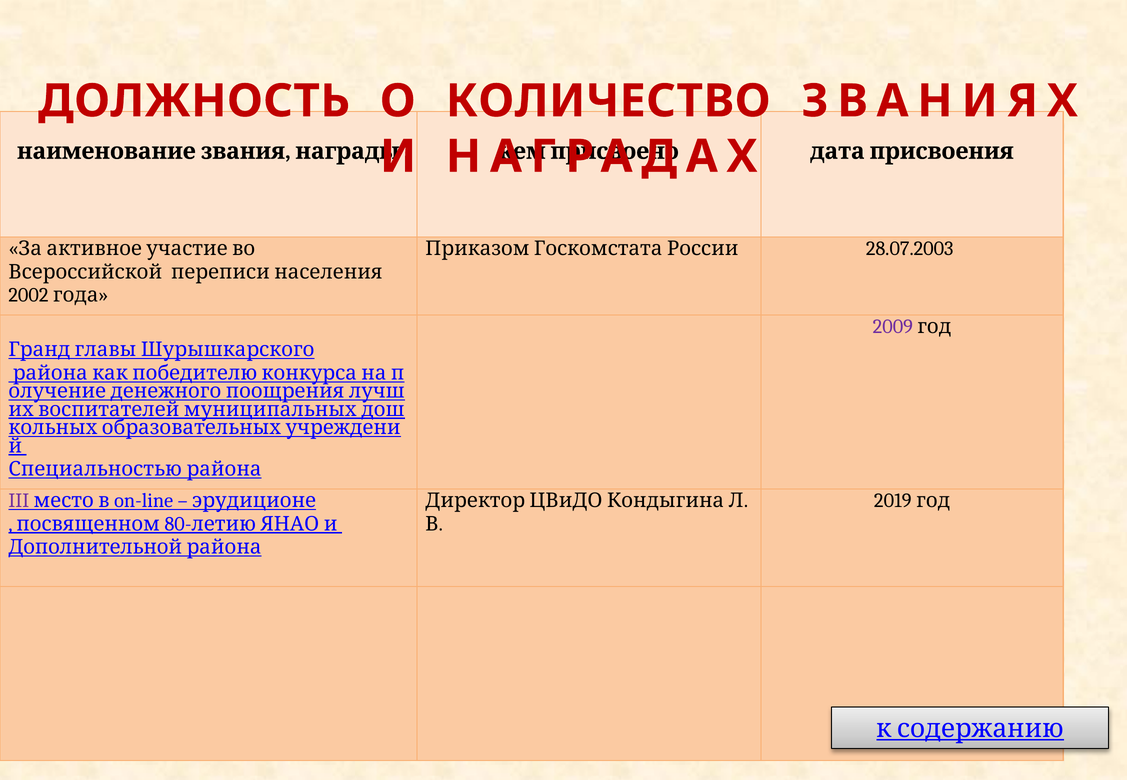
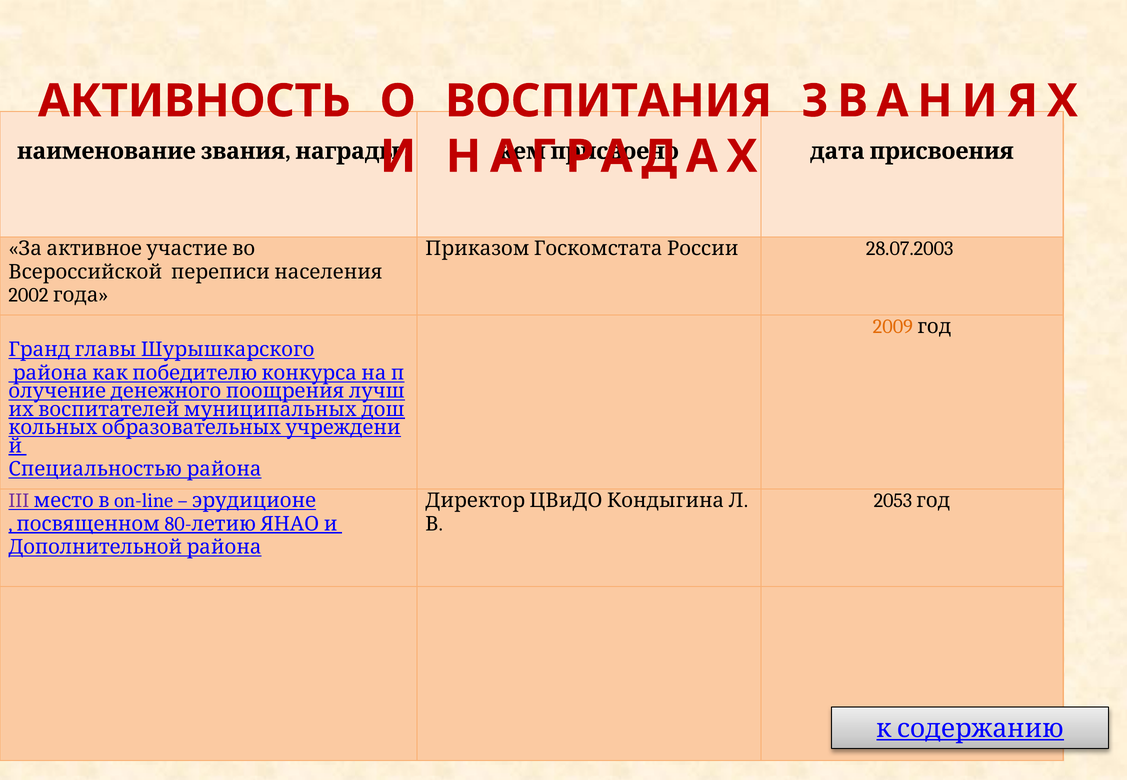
ДОЛЖНОСТЬ: ДОЛЖНОСТЬ -> АКТИВНОСТЬ (194, 101)
КОЛИЧЕСТВО: КОЛИЧЕСТВО -> ВОСПИТАНИЯ (609, 101)
2009 colour: purple -> orange (893, 327)
2019: 2019 -> 2053 (893, 501)
